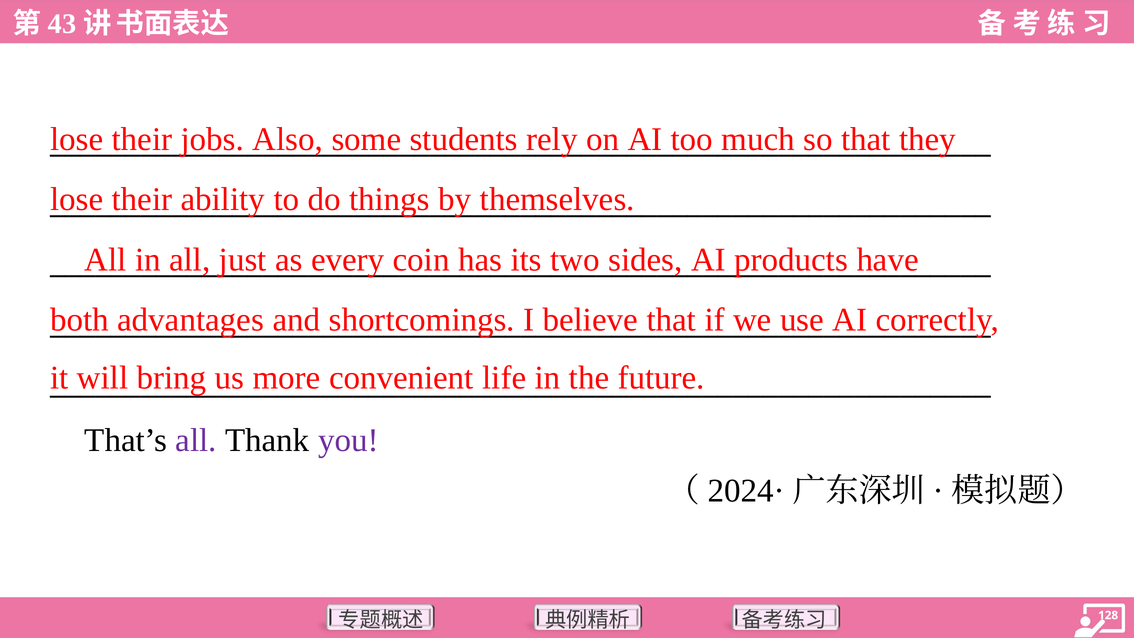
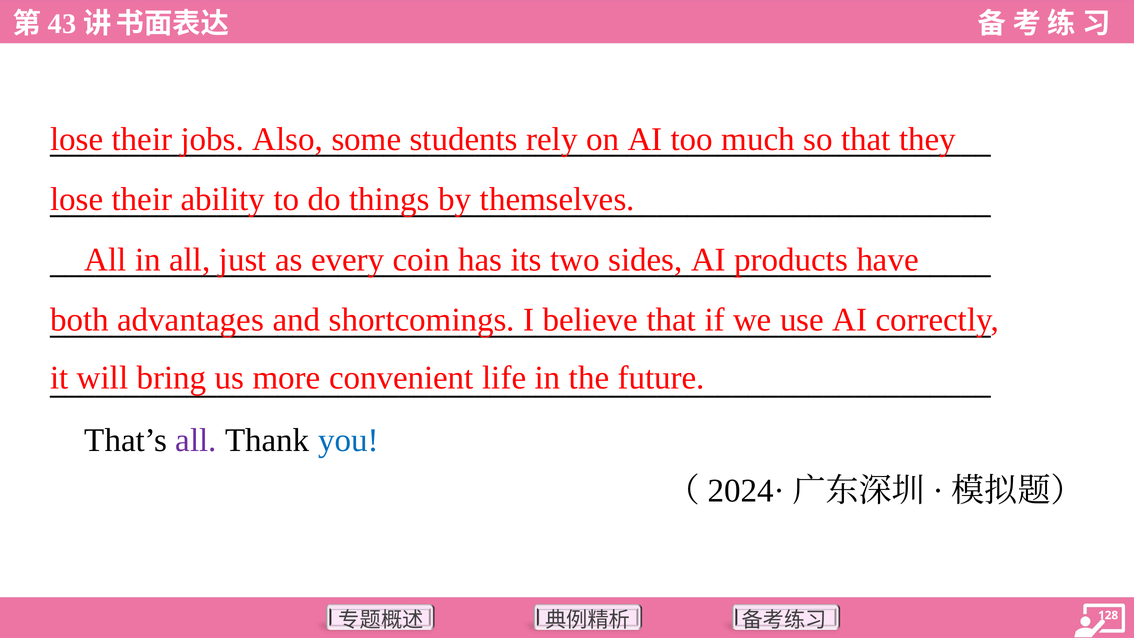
you colour: purple -> blue (348, 440)
